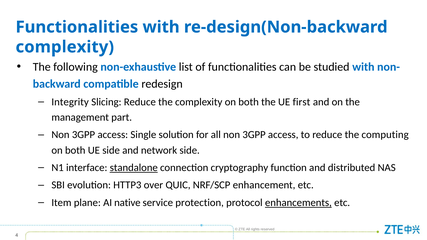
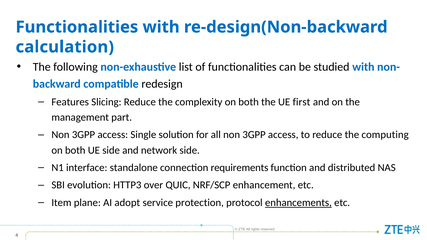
complexity: complexity -> calculation (65, 47)
Integrity: Integrity -> Features (70, 102)
standalone underline: present -> none (134, 168)
cryptography: cryptography -> requirements (240, 168)
native: native -> adopt (127, 203)
